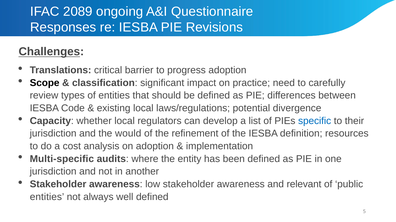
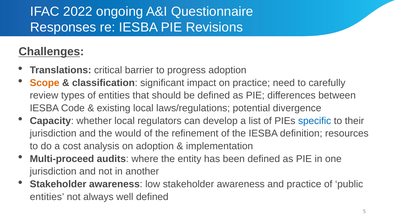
2089: 2089 -> 2022 (78, 12)
Scope colour: black -> orange (45, 83)
Multi-specific: Multi-specific -> Multi-proceed (62, 159)
and relevant: relevant -> practice (304, 185)
